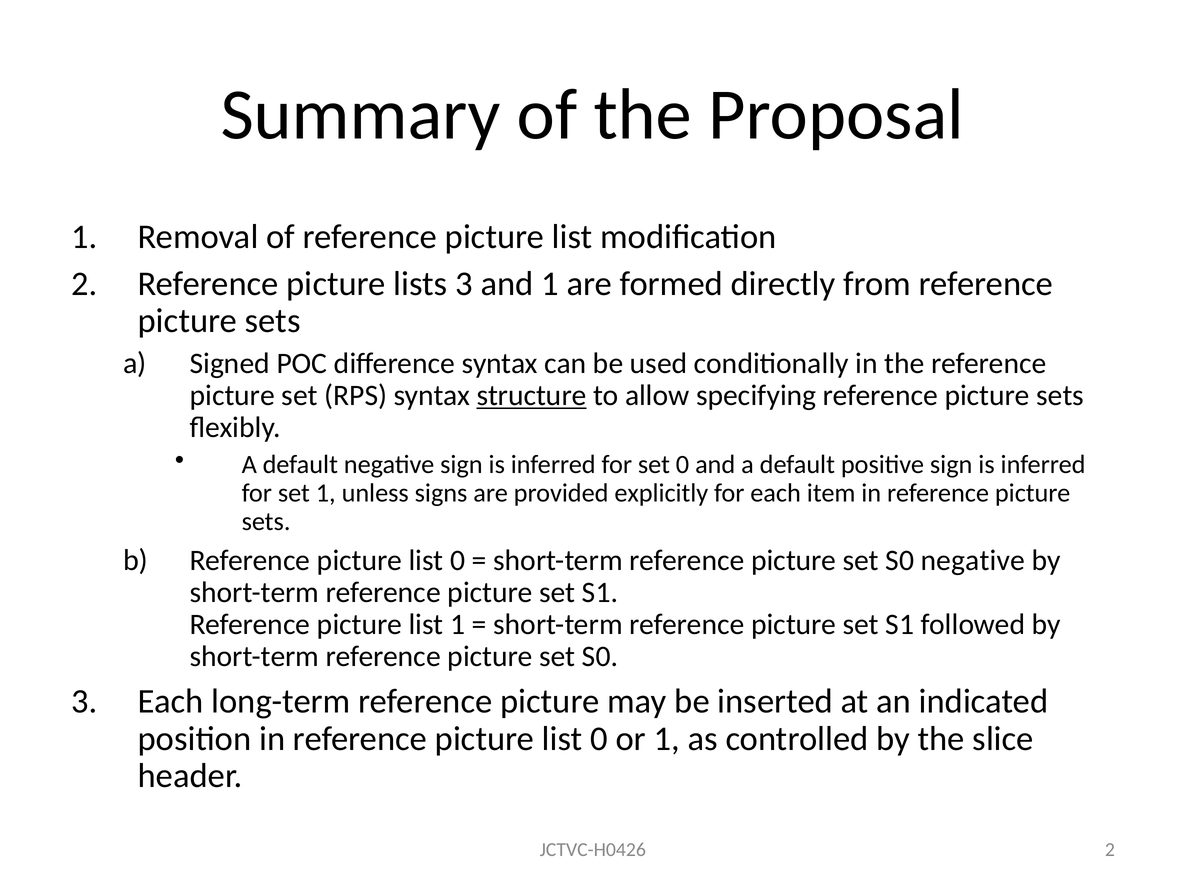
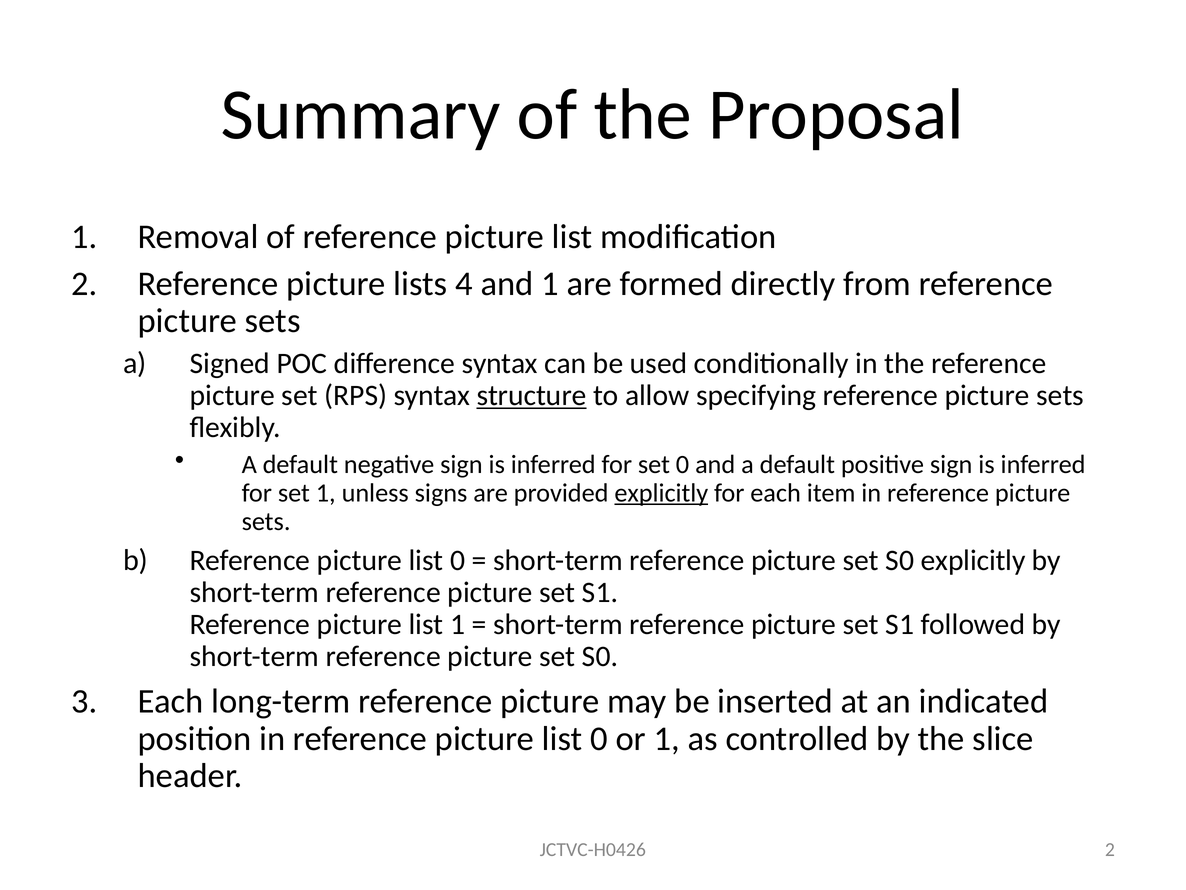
lists 3: 3 -> 4 (464, 283)
explicitly underline: none -> present (661, 493)
S0 negative: negative -> explicitly (973, 560)
